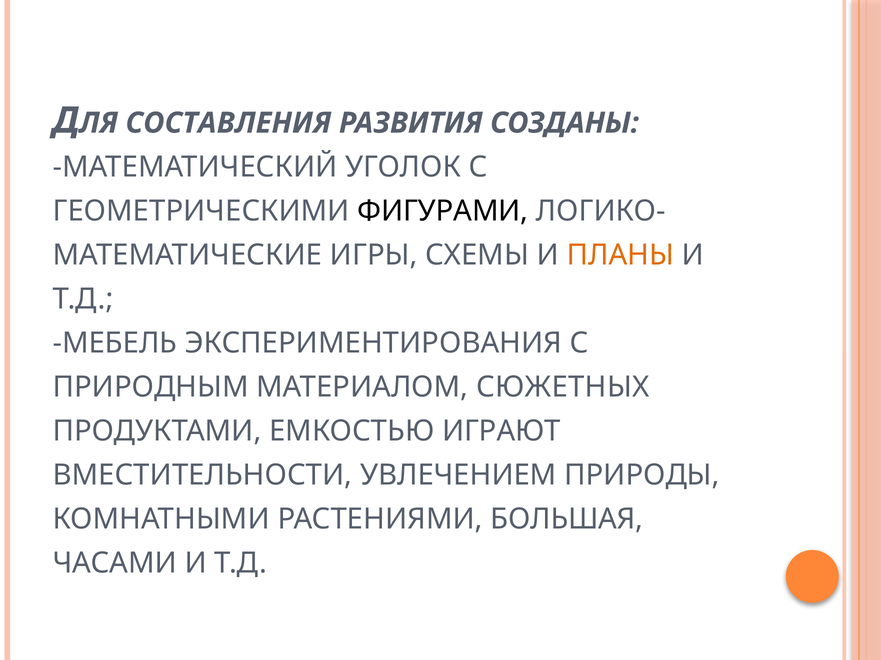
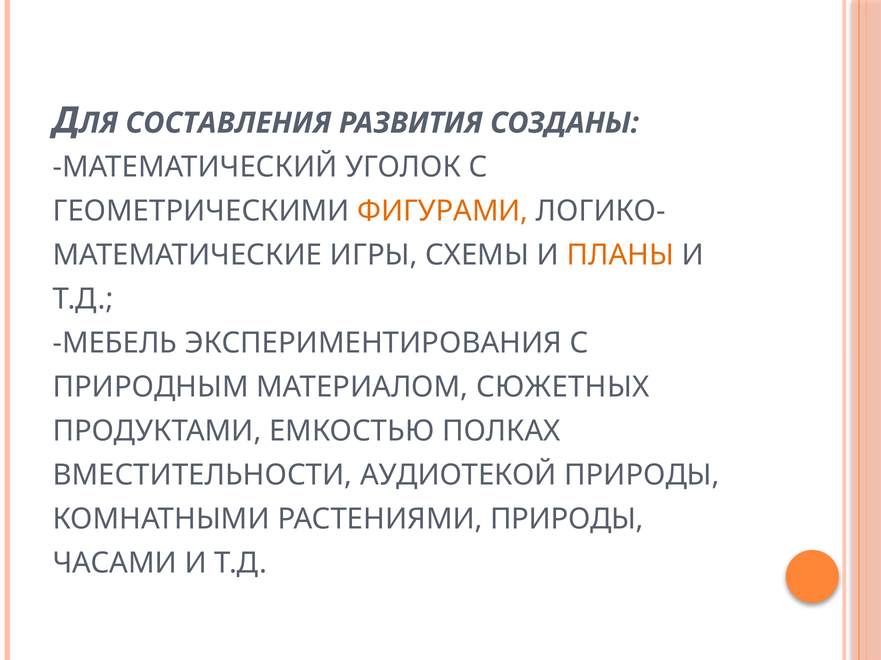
ФИГУРАМИ colour: black -> orange (443, 211)
ИГРАЮТ: ИГРАЮТ -> ПОЛКАХ (501, 431)
УВЛЕЧЕНИЕМ: УВЛЕЧЕНИЕМ -> АУДИОТЕКОЙ (458, 476)
РАСТЕНИЯМИ БОЛЬШАЯ: БОЛЬШАЯ -> ПРИРОДЫ (567, 520)
